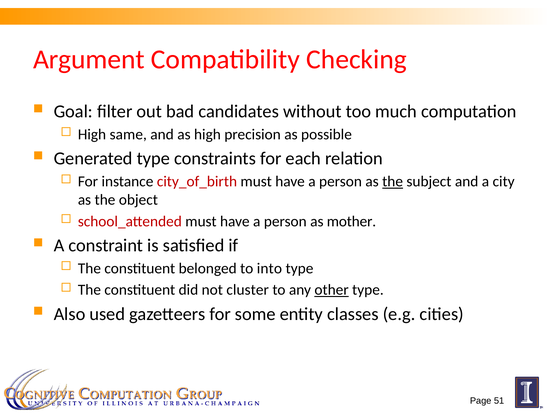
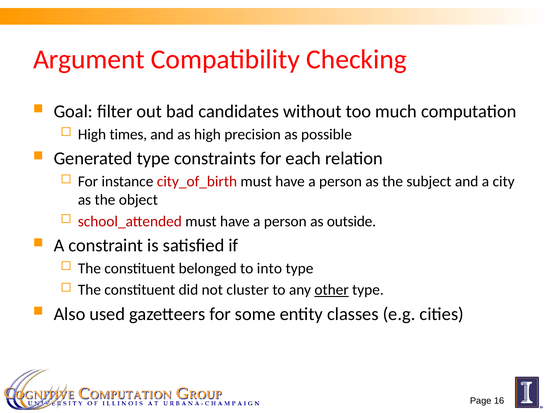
same: same -> times (128, 135)
the underline: present -> none (393, 182)
mother: mother -> outside (351, 221)
51: 51 -> 16 (499, 401)
